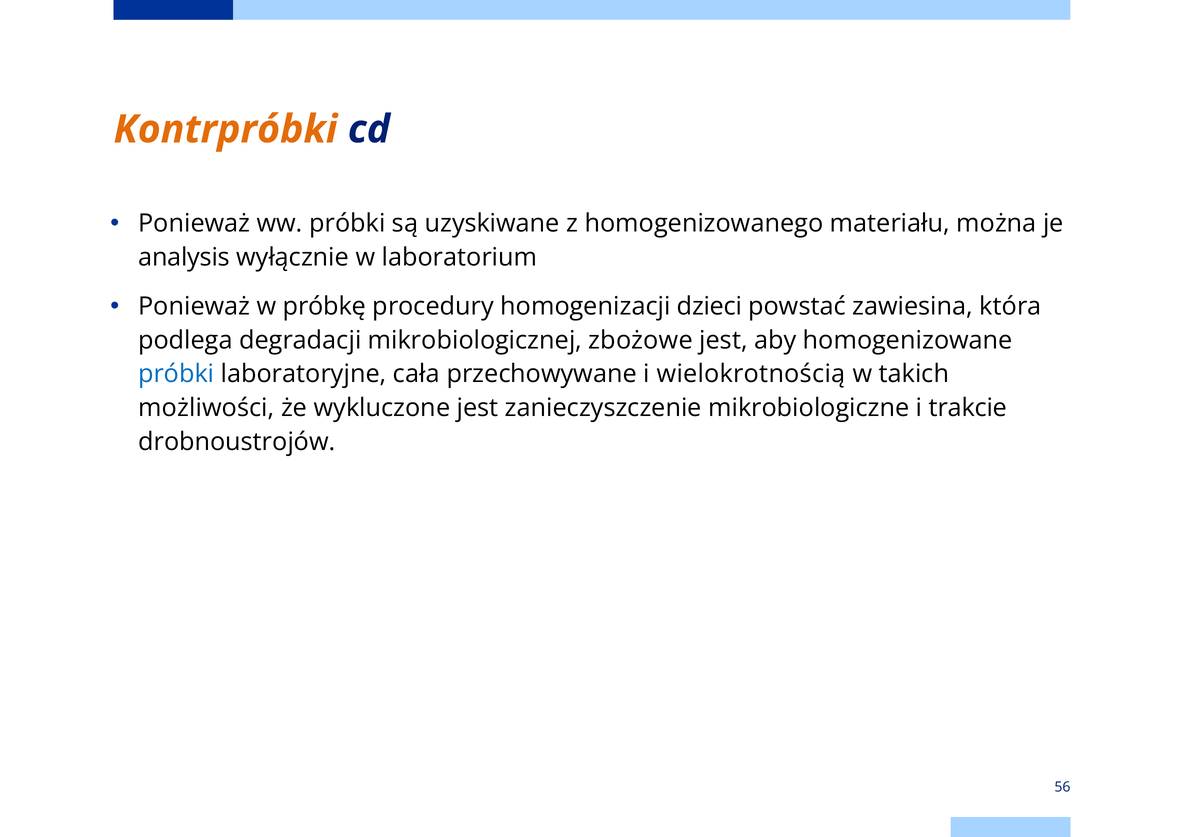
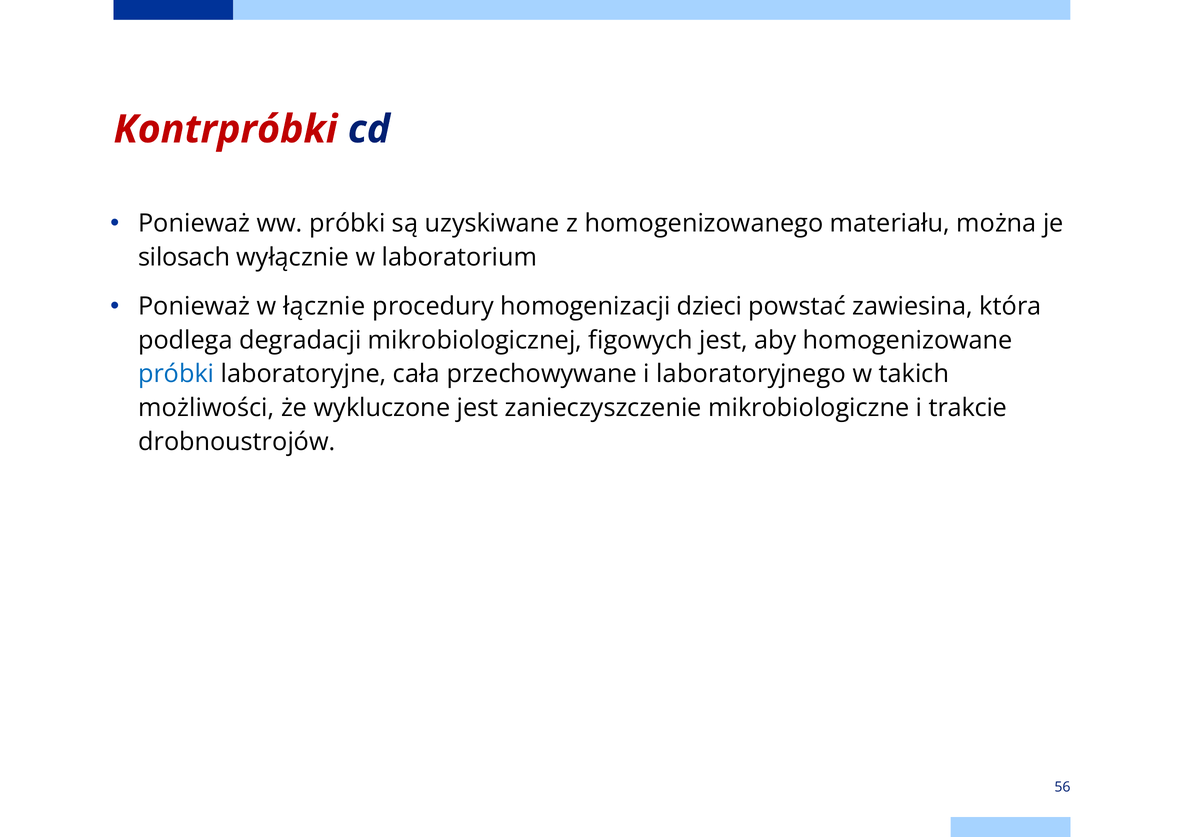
Kontrpróbki colour: orange -> red (226, 129)
analysis: analysis -> silosach (184, 257)
próbkę: próbkę -> łącznie (324, 307)
zbożowe: zbożowe -> figowych (641, 340)
wielokrotnością: wielokrotnością -> laboratoryjnego (751, 374)
